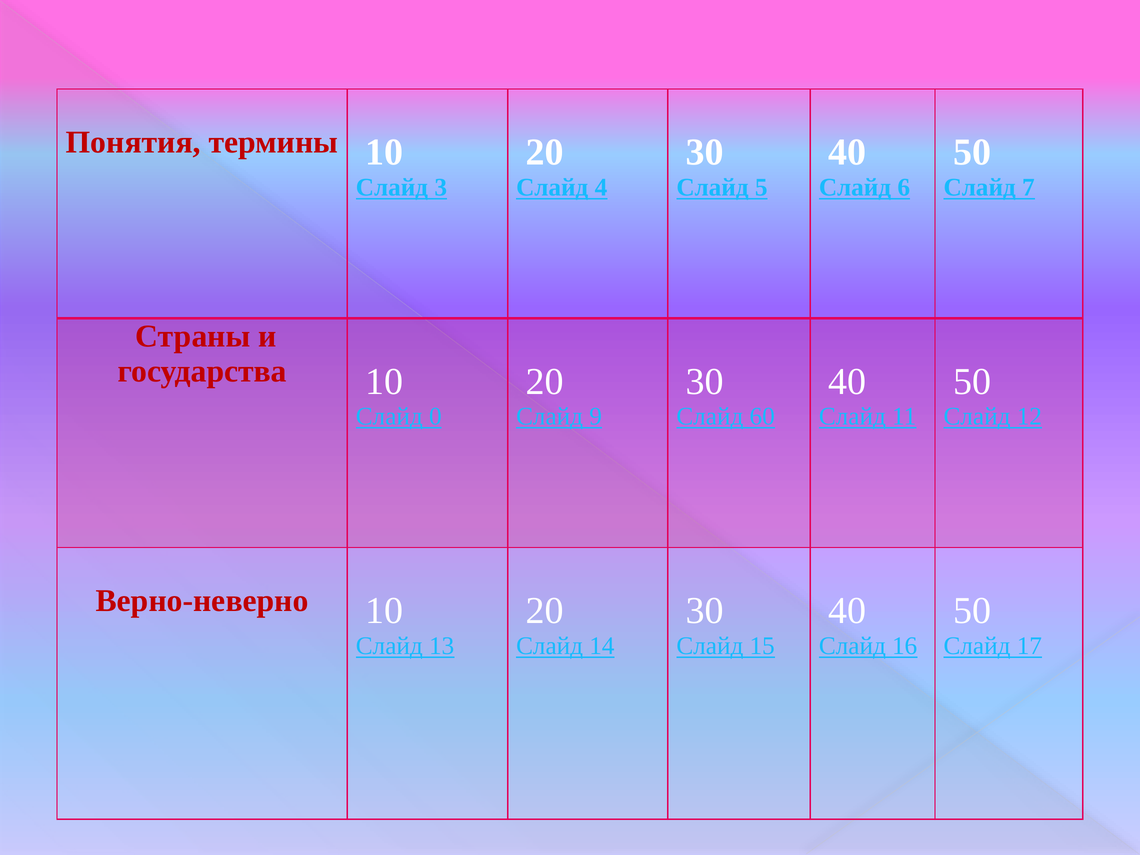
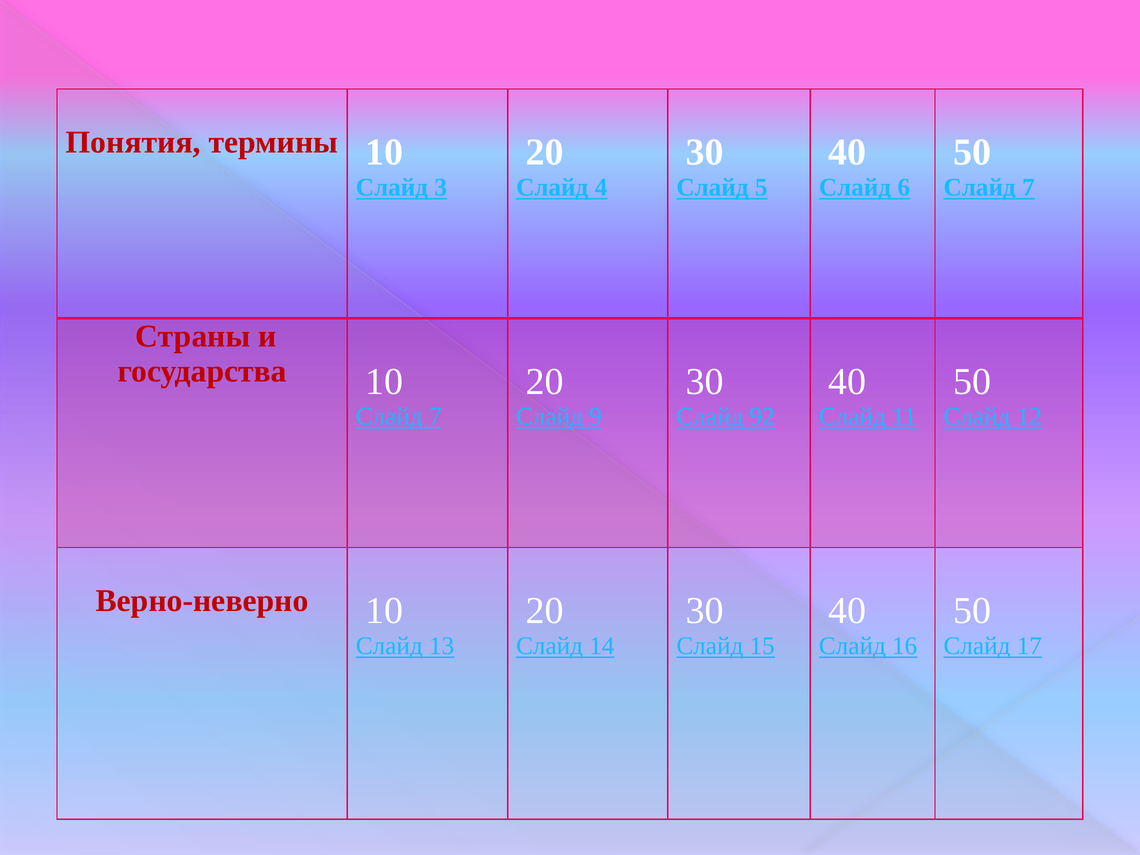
0: 0 -> 7 (435, 417)
60: 60 -> 92 (762, 417)
